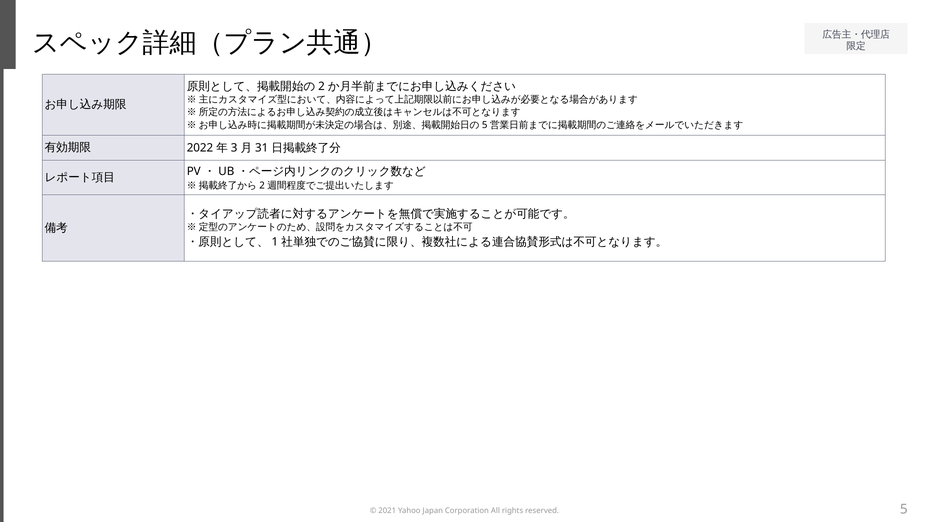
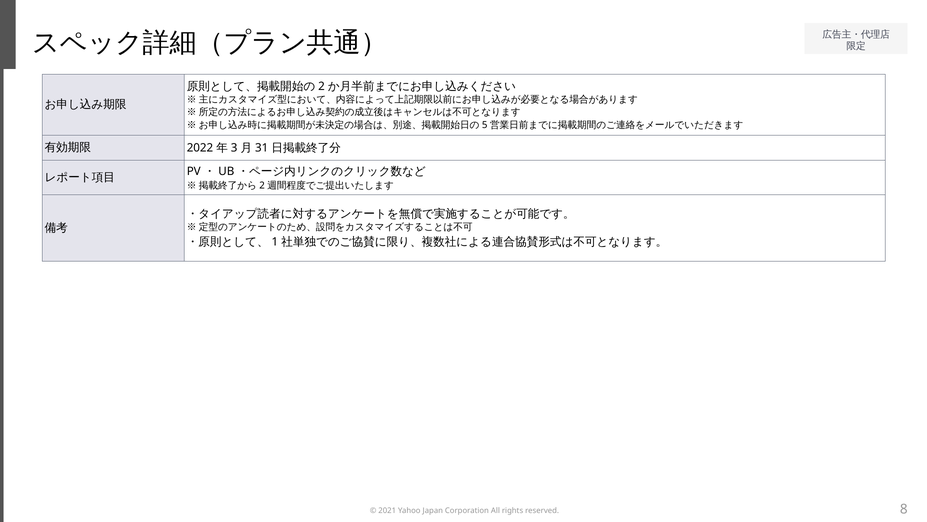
5: 5 -> 8 (904, 509)
